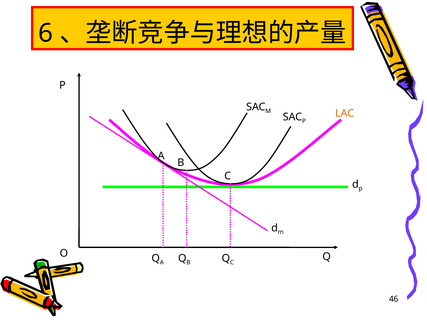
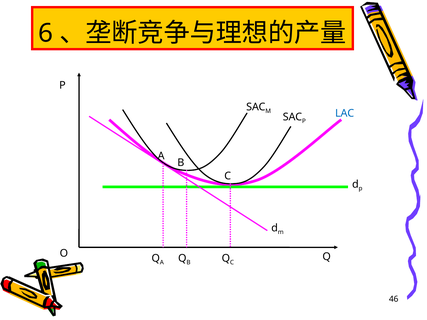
LAC colour: orange -> blue (345, 113)
